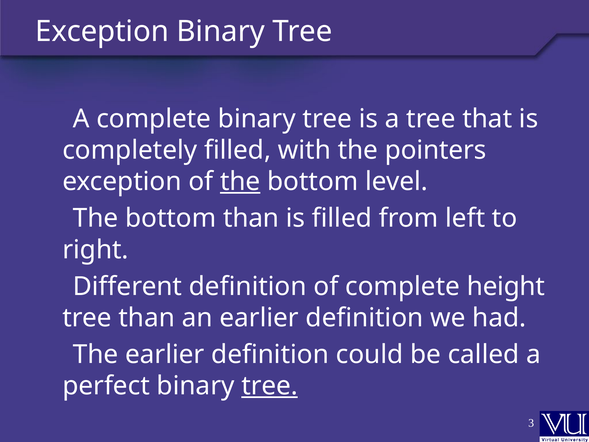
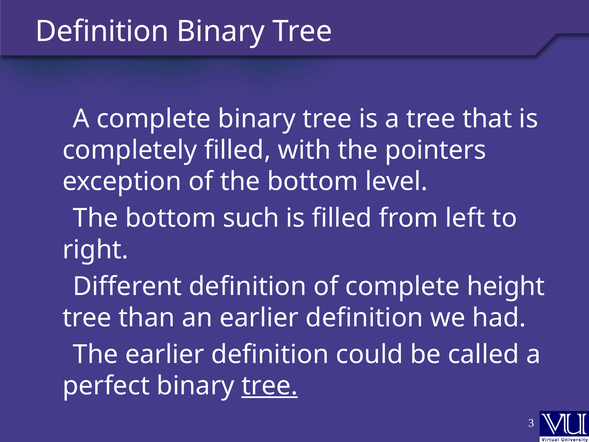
Exception: Exception -> Definition (102, 31)
the underline: present -> none (240, 181)
bottom than: than -> such (251, 218)
